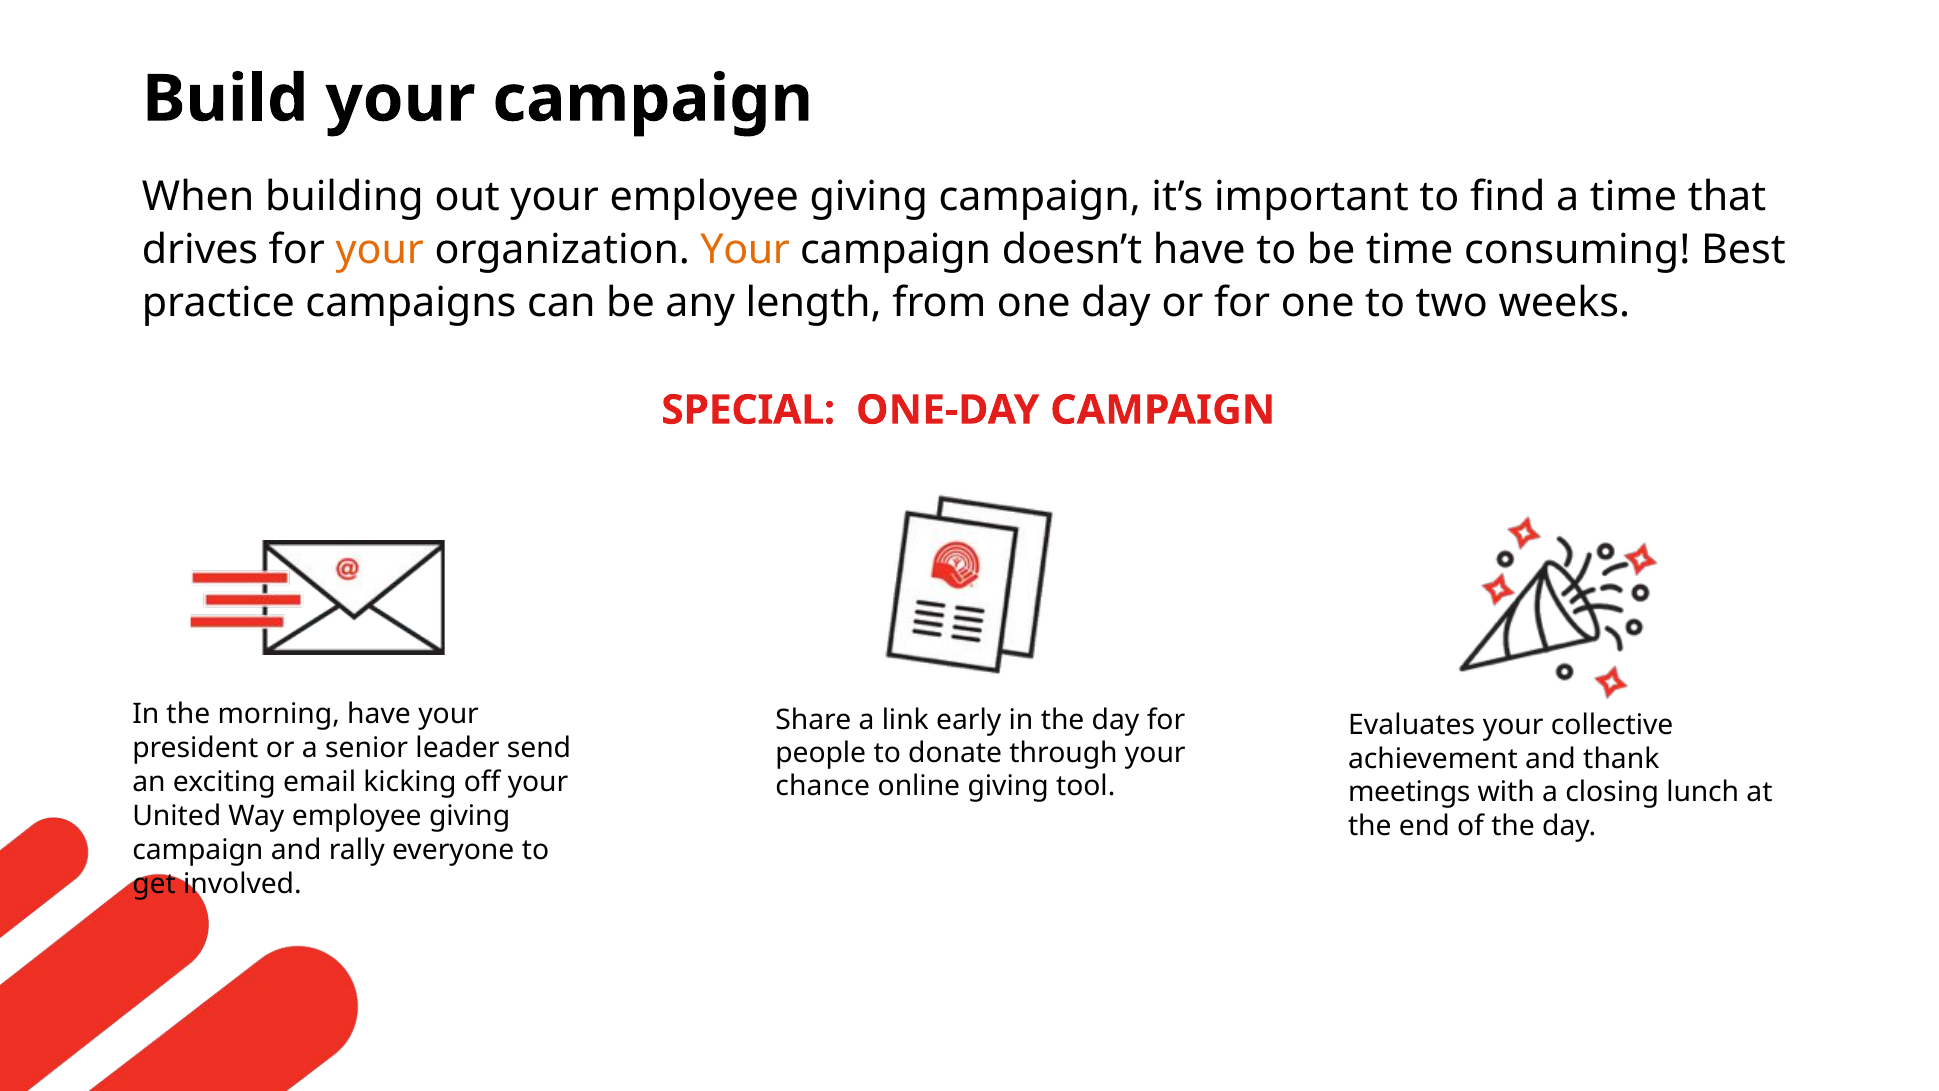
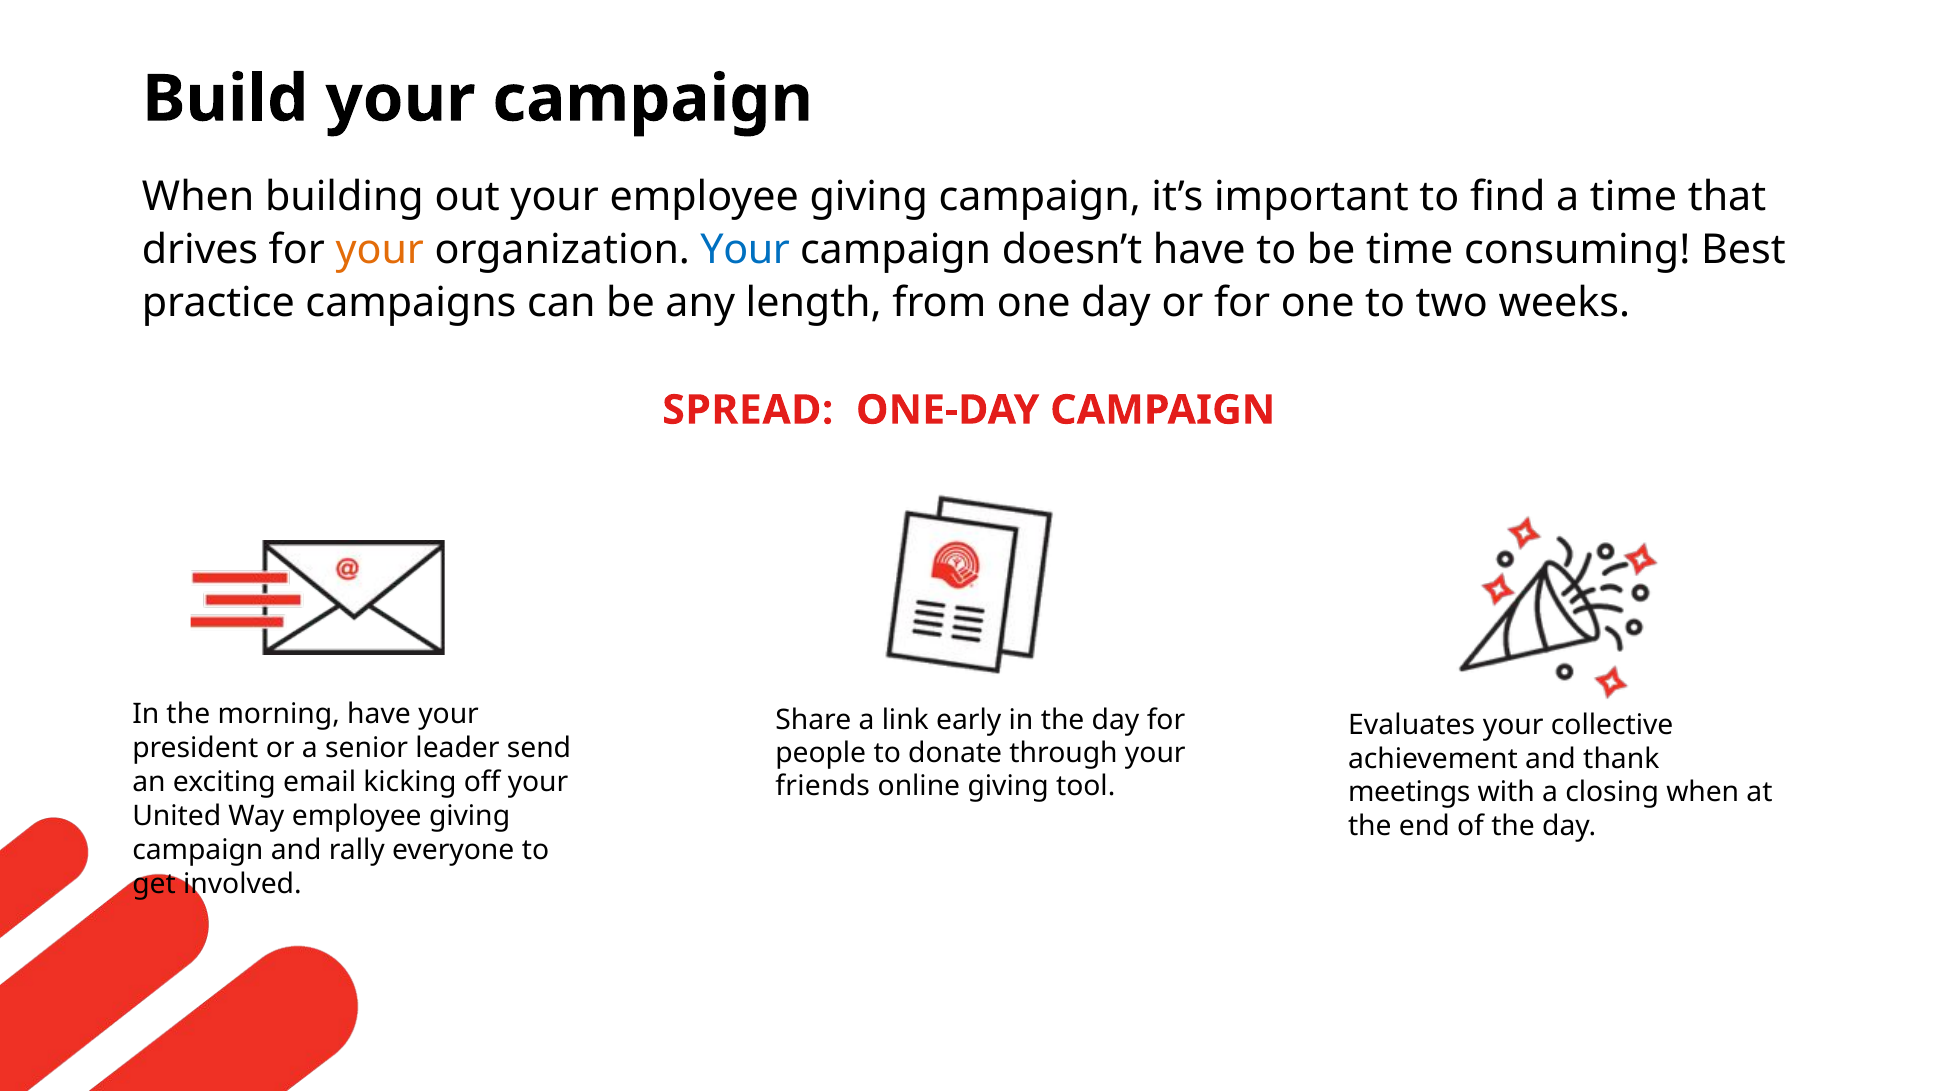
Your colour: orange -> blue (745, 250)
SPECIAL: SPECIAL -> SPREAD (748, 410)
chance: chance -> friends (823, 786)
closing lunch: lunch -> when (1703, 792)
